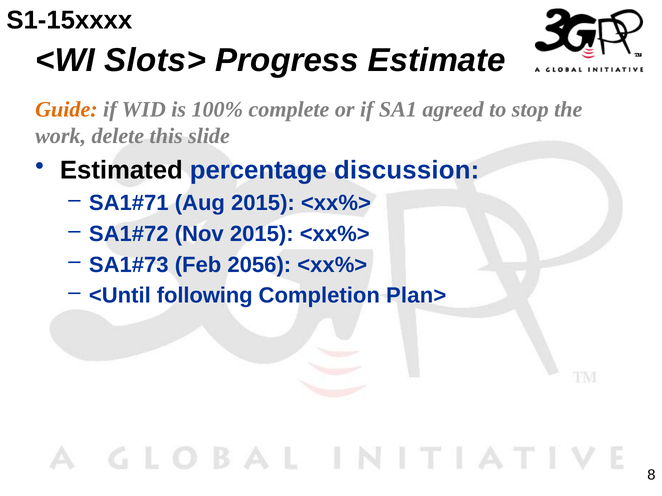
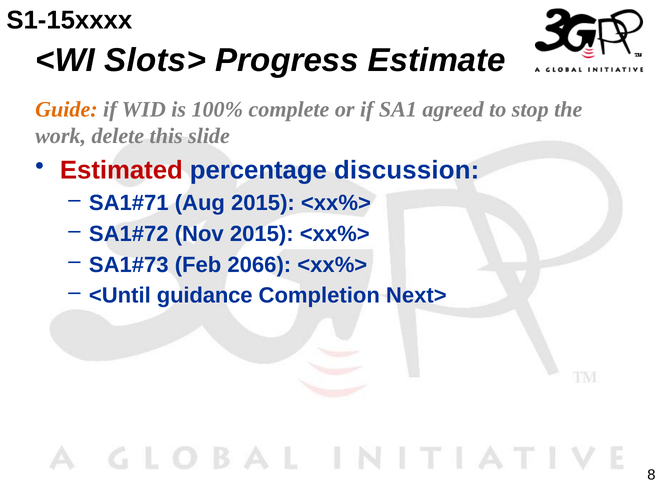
Estimated colour: black -> red (121, 170)
2056: 2056 -> 2066 (259, 265)
following: following -> guidance (205, 296)
Plan>: Plan> -> Next> (416, 296)
